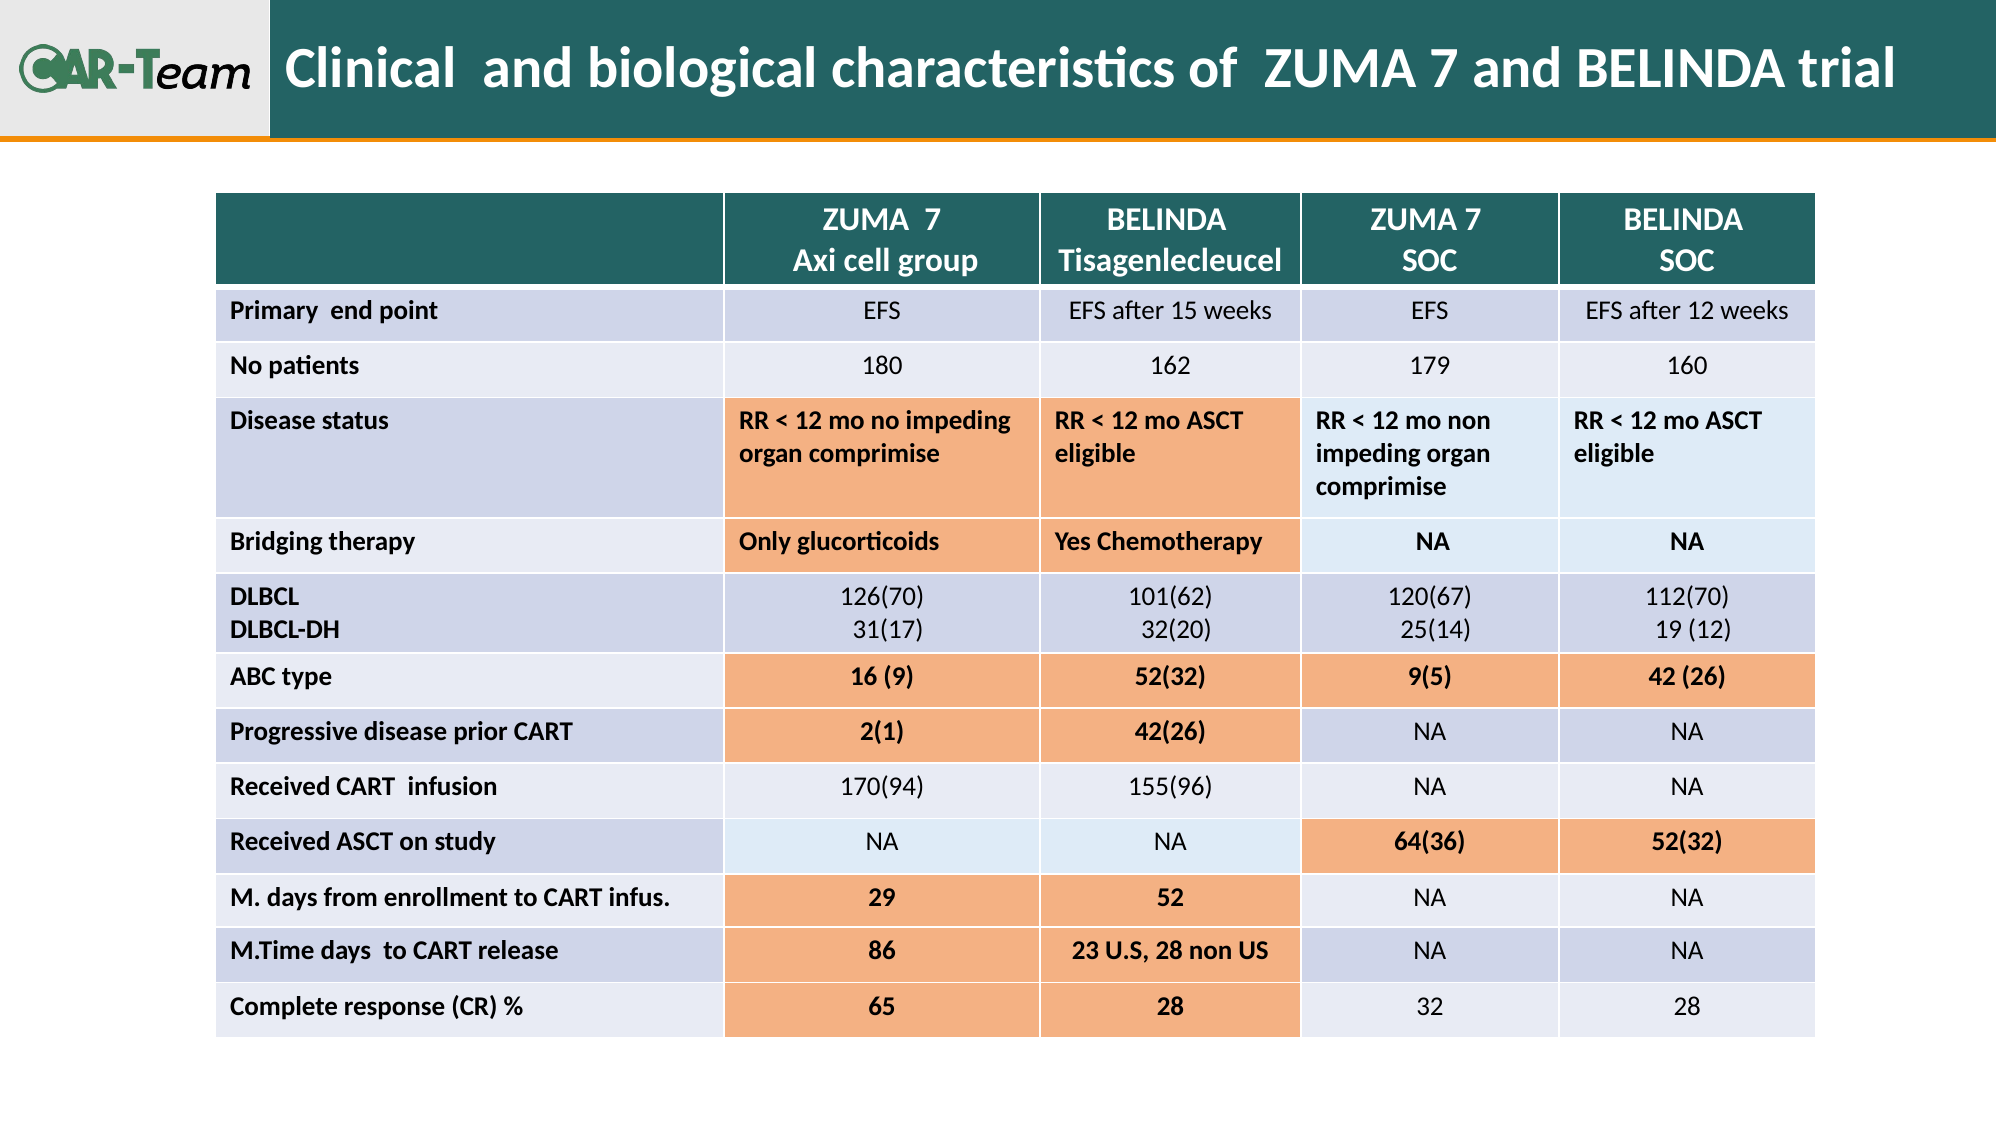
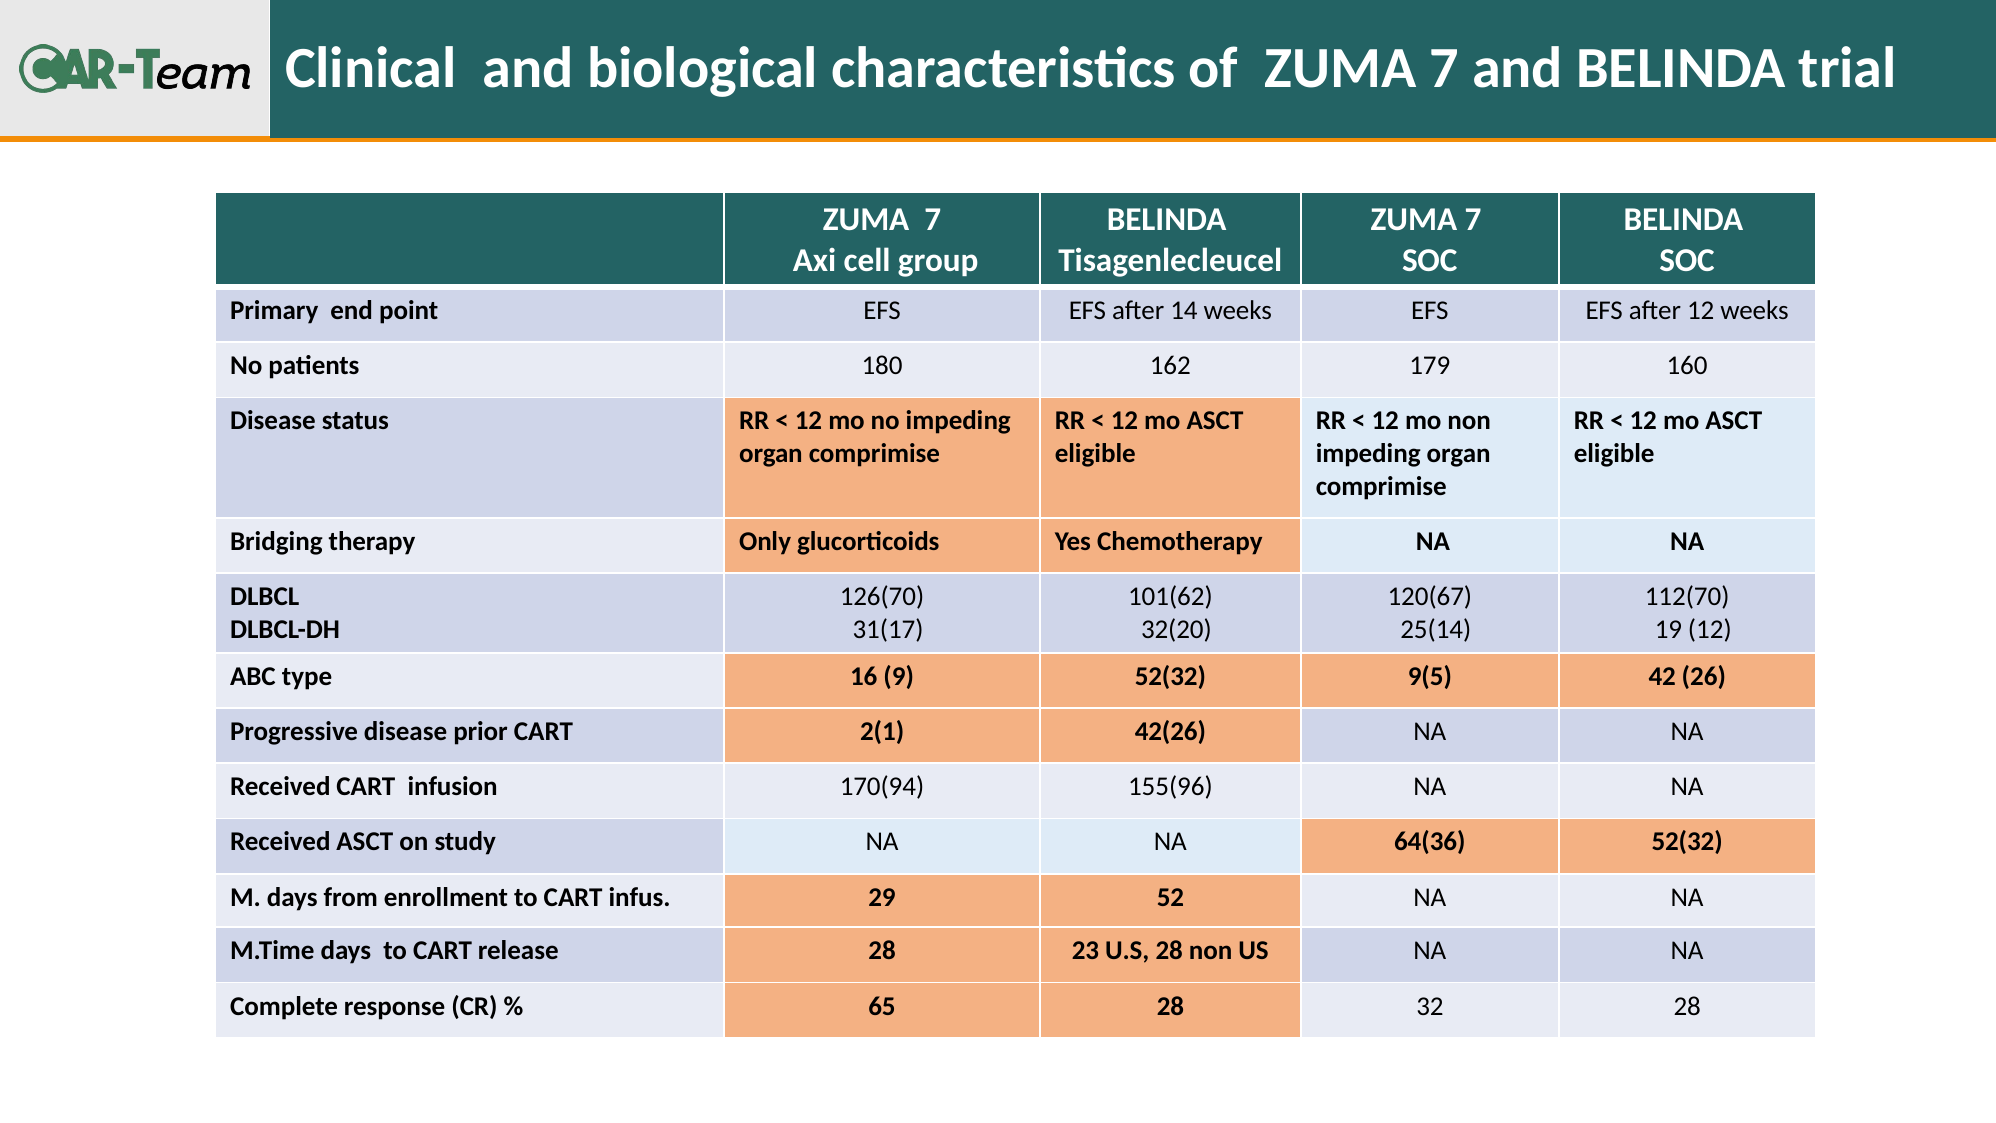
15: 15 -> 14 (1184, 311)
release 86: 86 -> 28 (882, 951)
